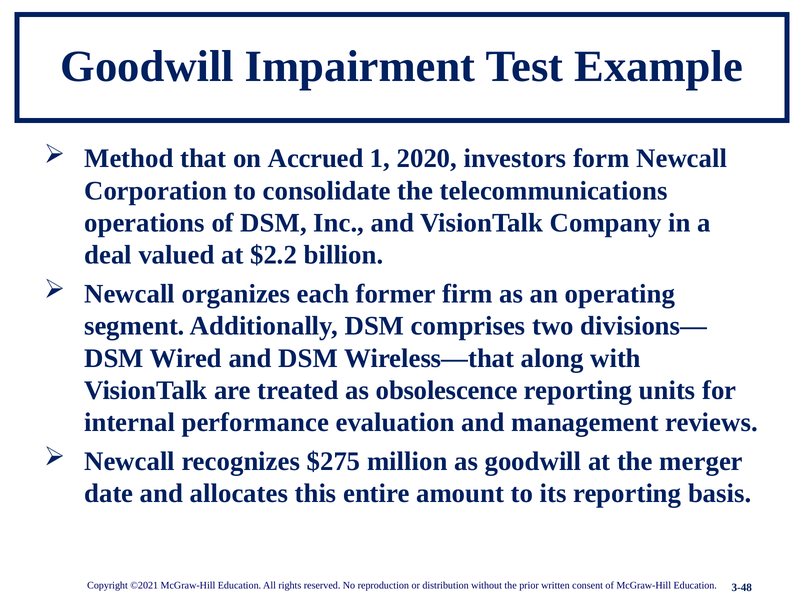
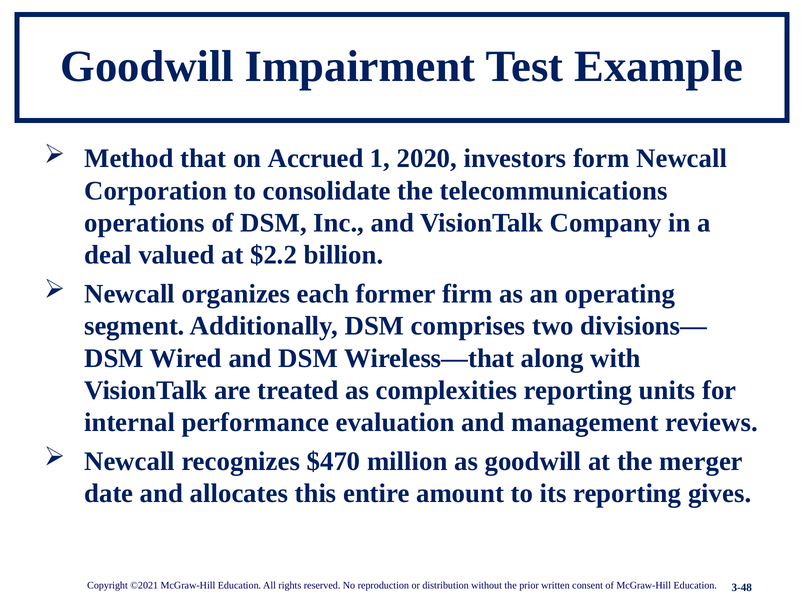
obsolescence: obsolescence -> complexities (447, 390)
$275: $275 -> $470 (334, 461)
basis: basis -> gives (720, 494)
